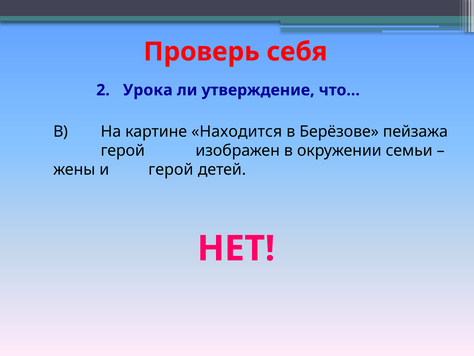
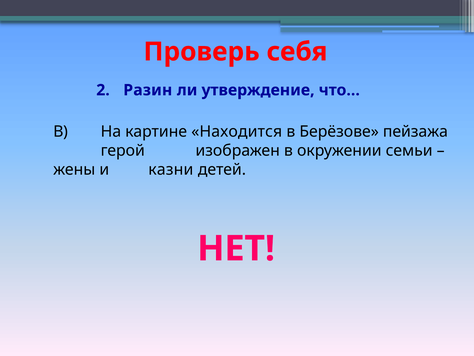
Урока: Урока -> Разин (148, 90)
и герой: герой -> казни (171, 169)
